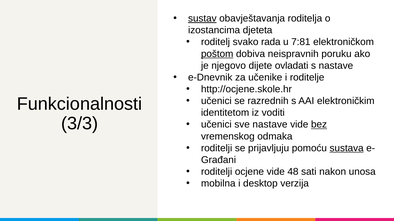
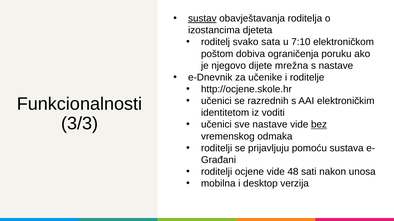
rada: rada -> sata (271, 42)
7:81: 7:81 -> 7:10 (301, 42)
poštom underline: present -> none (217, 54)
neispravnih: neispravnih -> ograničenja (293, 54)
ovladati: ovladati -> mrežna (292, 66)
sustava underline: present -> none (347, 148)
